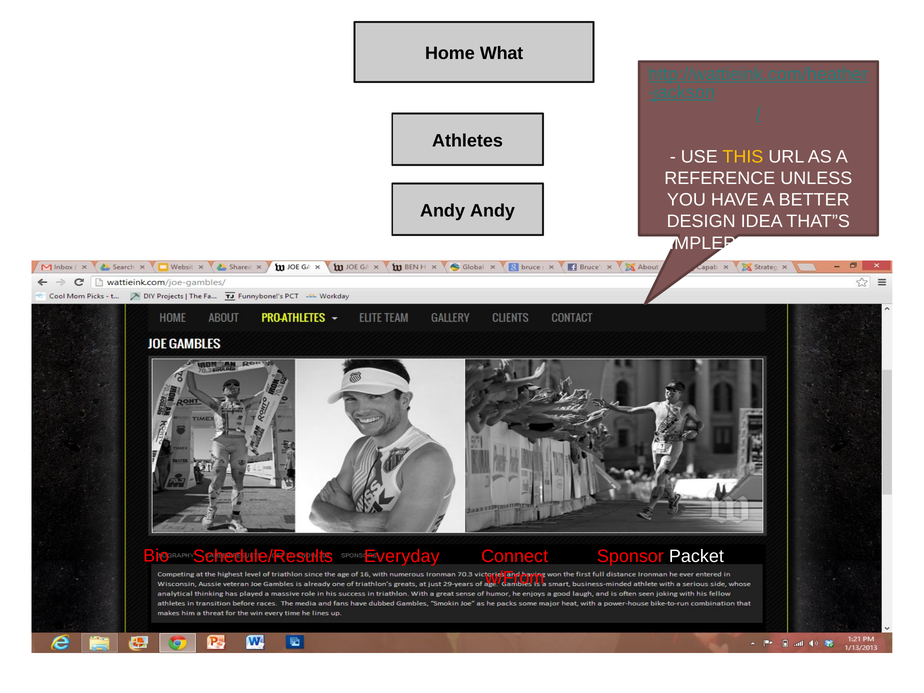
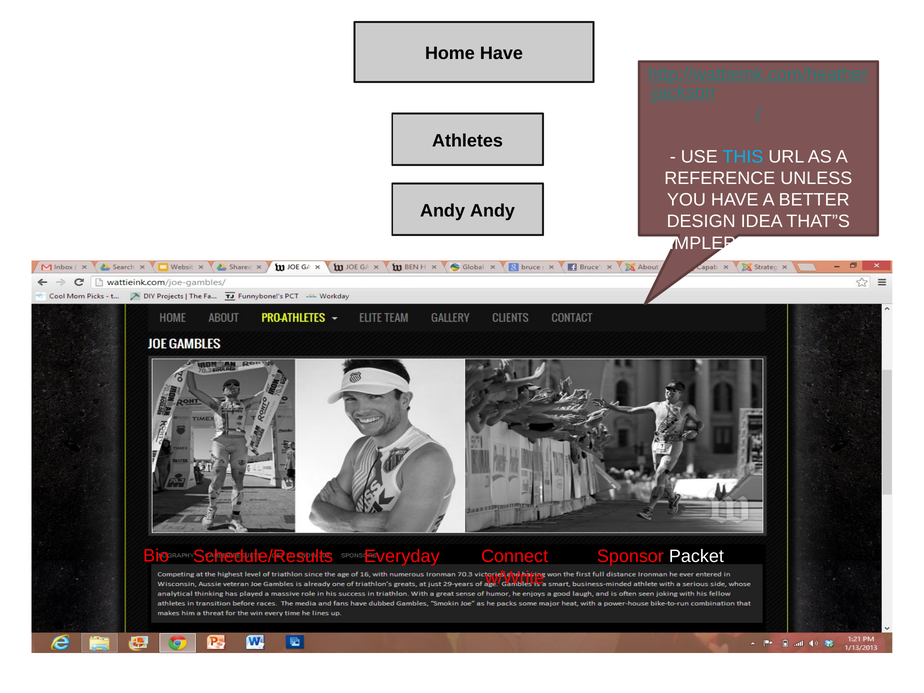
Home What: What -> Have (501, 53)
THIS colour: yellow -> light blue (743, 157)
w/From: w/From -> w/Write (515, 578)
